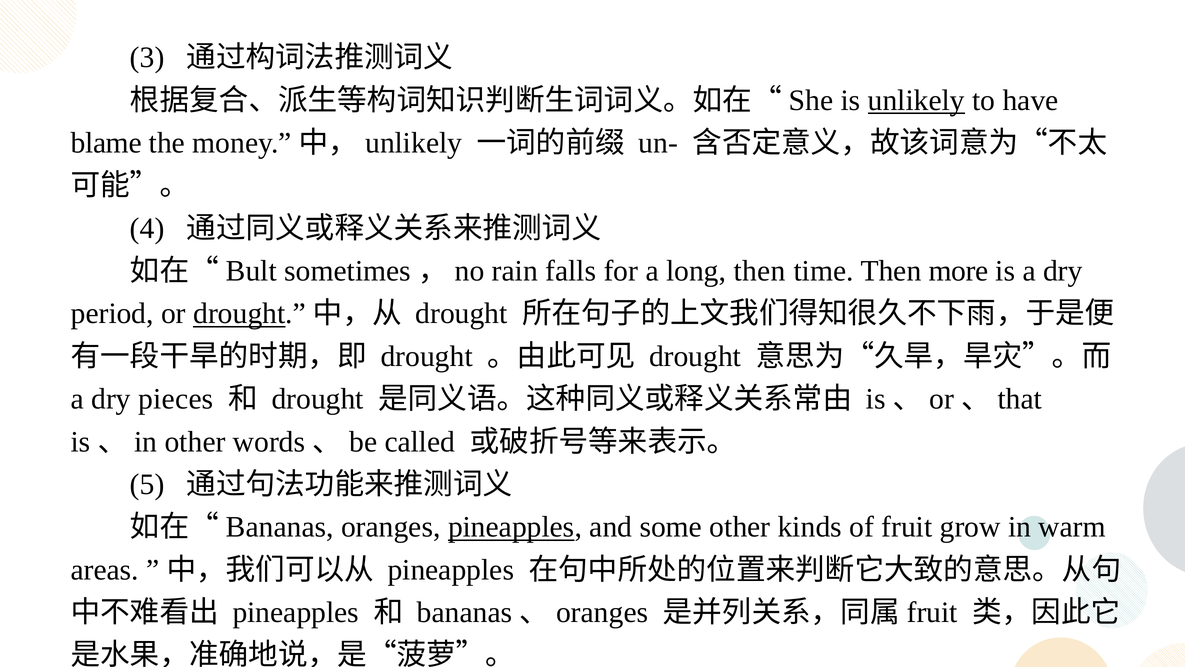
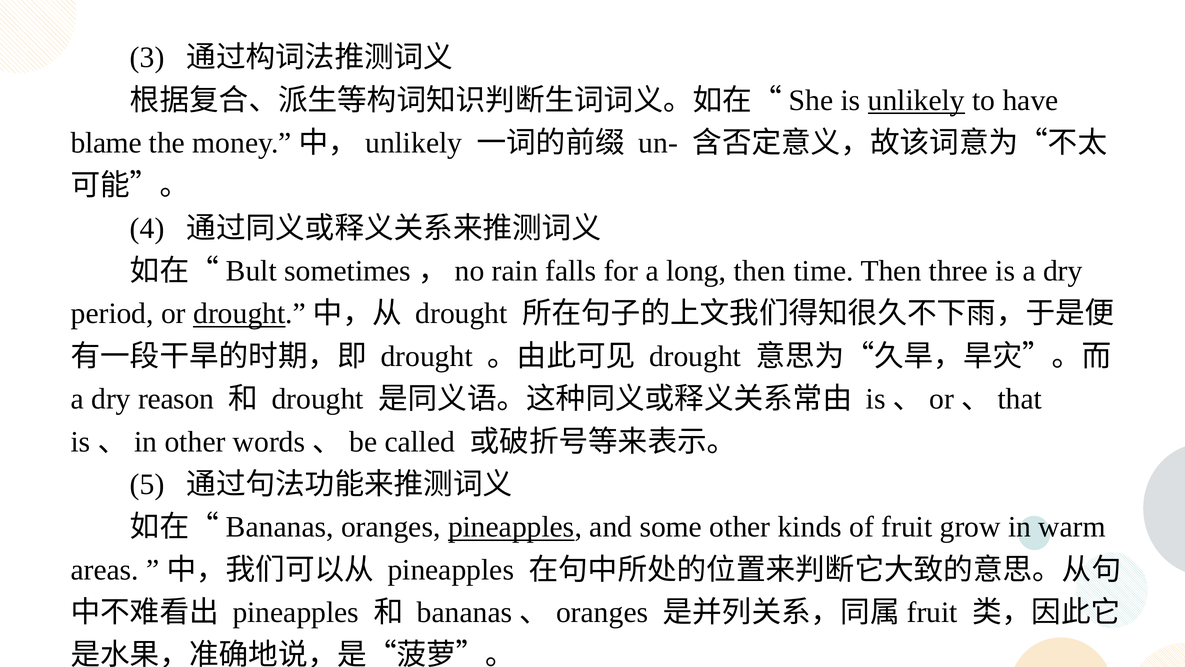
more: more -> three (958, 271)
pieces: pieces -> reason (176, 399)
